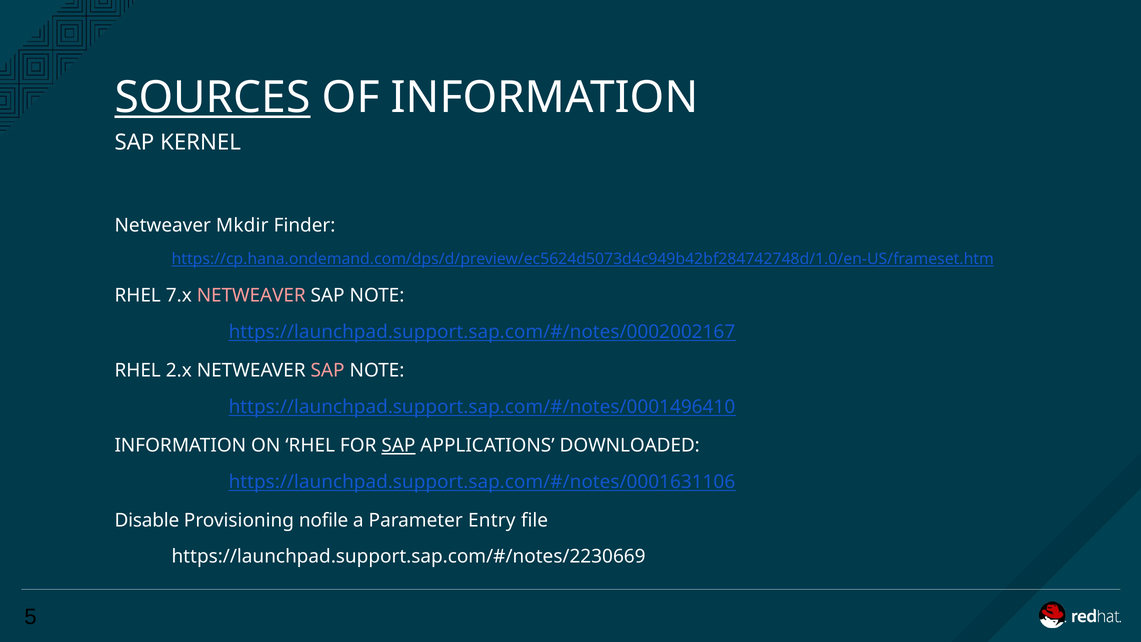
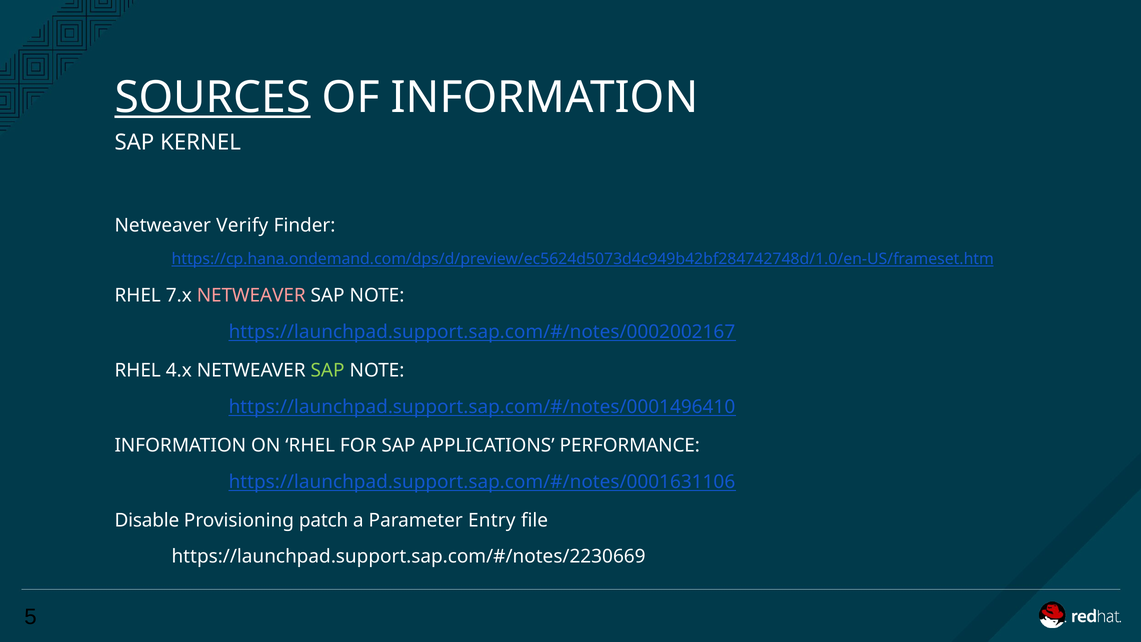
Mkdir: Mkdir -> Verify (242, 226)
2.x: 2.x -> 4.x (179, 370)
SAP colour: pink -> light green (328, 370)
SAP underline: present -> none (398, 446)
DOWNLOADED: DOWNLOADED -> PERFORMANCE (630, 446)
nofile: nofile -> patch (324, 521)
